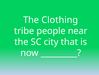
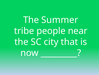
Clothing: Clothing -> Summer (60, 20)
